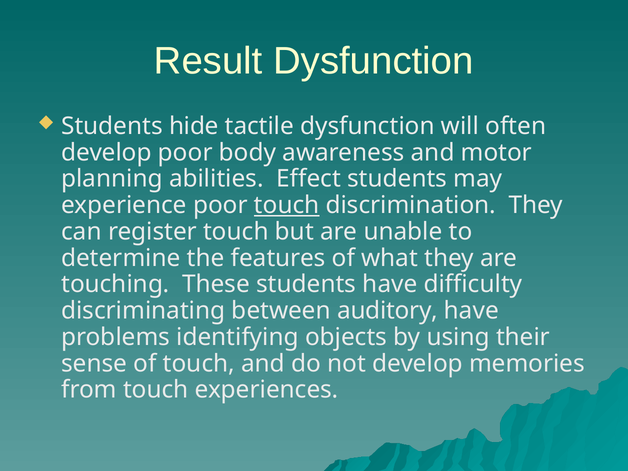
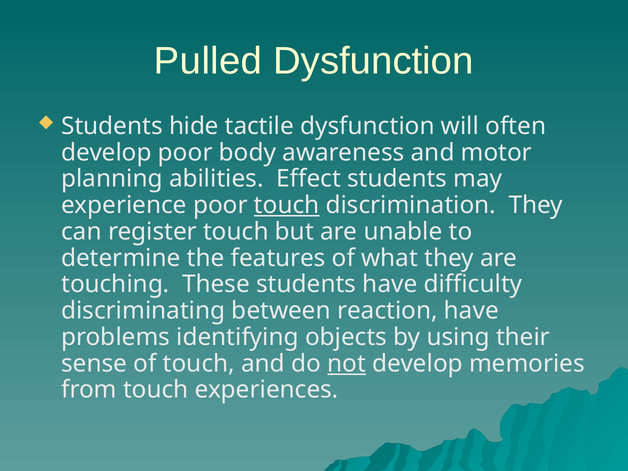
Result: Result -> Pulled (208, 61)
auditory: auditory -> reaction (387, 311)
not underline: none -> present (347, 364)
